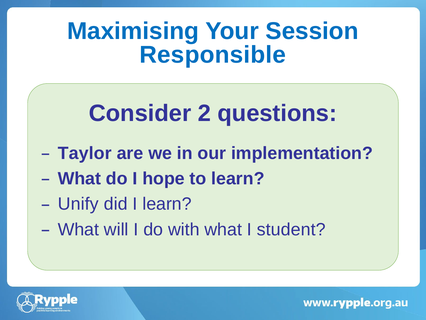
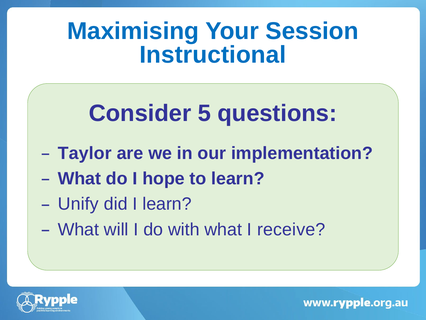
Responsible: Responsible -> Instructional (213, 55)
2: 2 -> 5 (204, 113)
student: student -> receive (291, 229)
